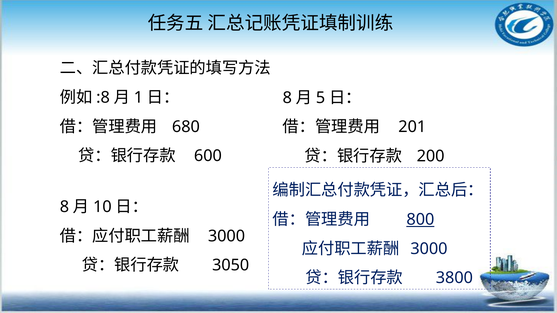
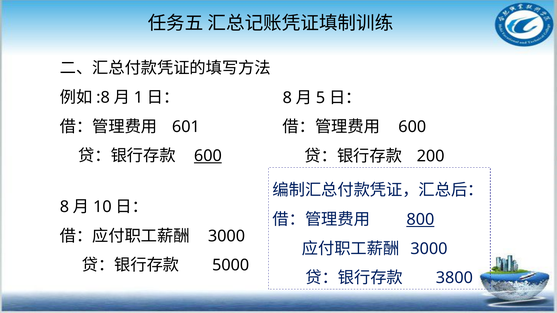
680: 680 -> 601 (186, 127)
201: 201 -> 600 (412, 127)
600 underline: none -> present (208, 156)
3050: 3050 -> 5000 (231, 266)
